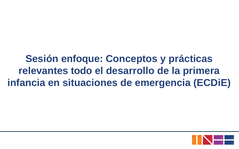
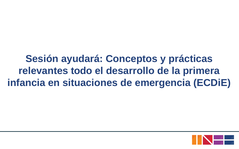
enfoque: enfoque -> ayudará (82, 59)
